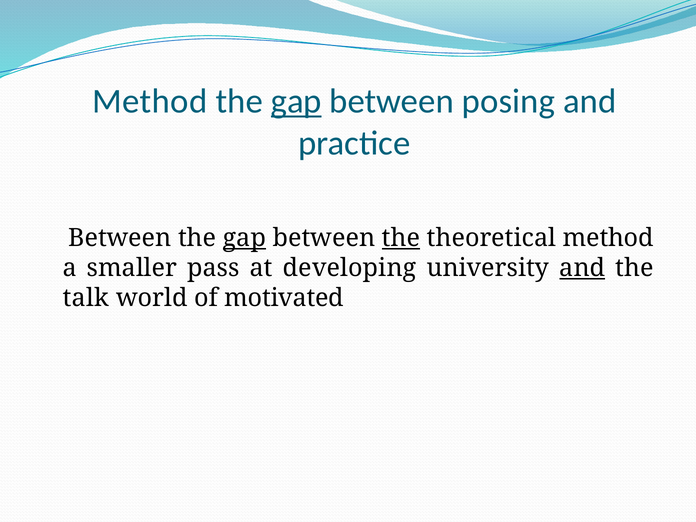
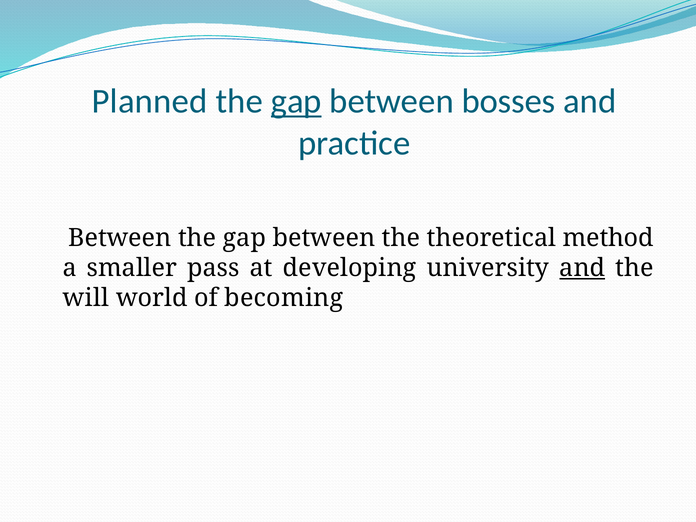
Method: Method -> Planned (150, 101)
posing: posing -> bosses (509, 101)
gap underline: present -> none (244, 238)
the underline: present -> none (401, 238)
talk: talk -> will (86, 298)
motivated: motivated -> becoming (284, 298)
